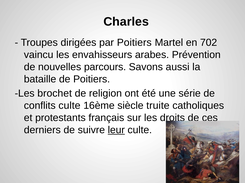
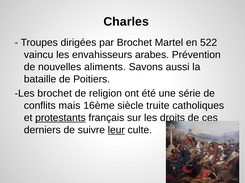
par Poitiers: Poitiers -> Brochet (134, 43)
702: 702 -> 522 (209, 43)
parcours: parcours -> aliments (105, 67)
conflits culte: culte -> mais (69, 106)
protestants underline: none -> present (60, 118)
